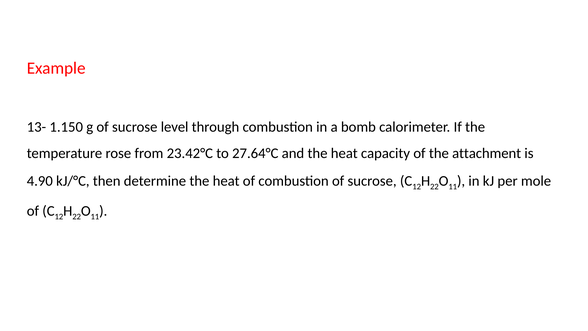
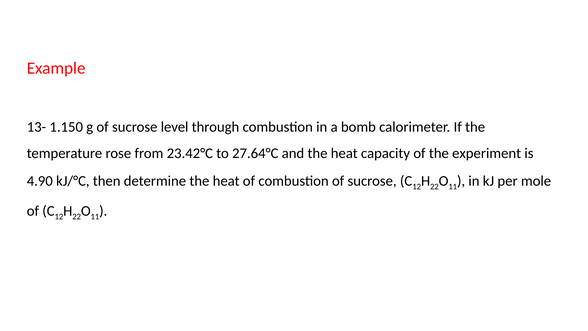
attachment: attachment -> experiment (487, 153)
